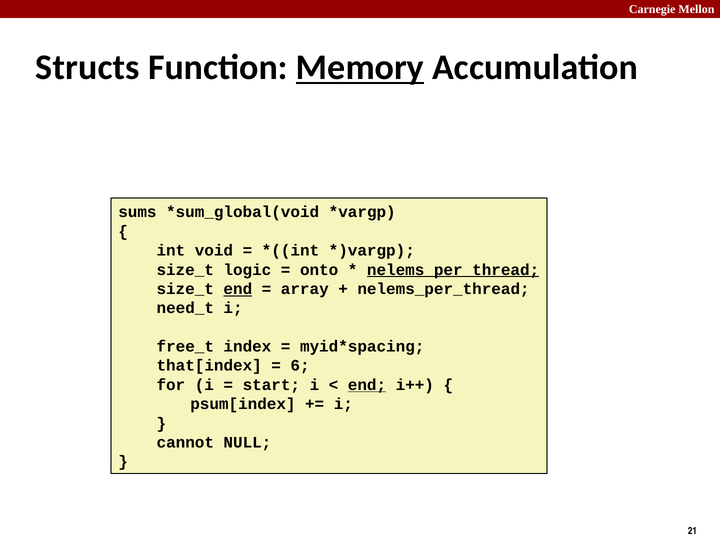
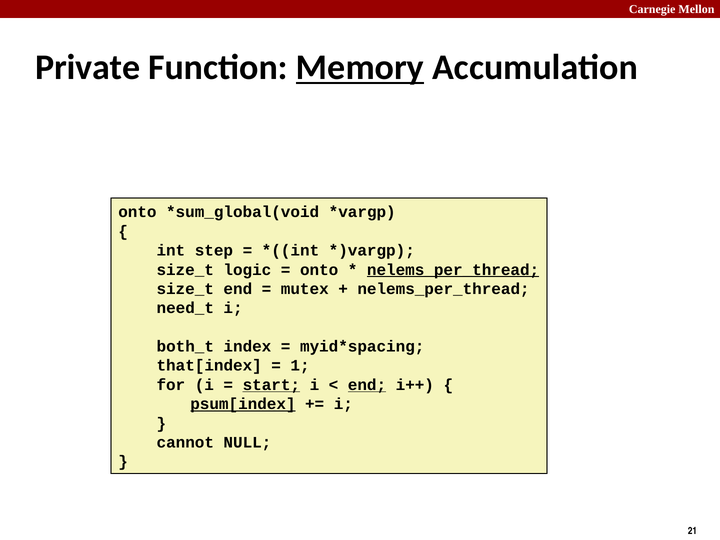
Structs: Structs -> Private (88, 68)
sums: sums -> onto (137, 212)
void: void -> step (214, 251)
end underline: present -> none (238, 289)
array: array -> mutex (305, 289)
free_t: free_t -> both_t (185, 347)
6: 6 -> 1 (300, 366)
start underline: none -> present (271, 385)
psum[index underline: none -> present (243, 404)
